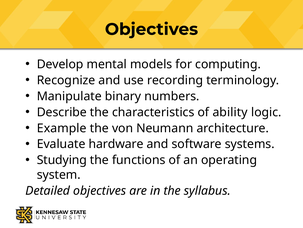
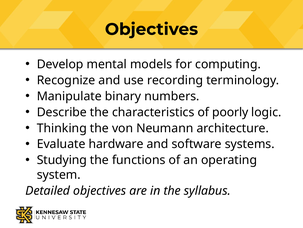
ability: ability -> poorly (230, 112)
Example: Example -> Thinking (62, 128)
